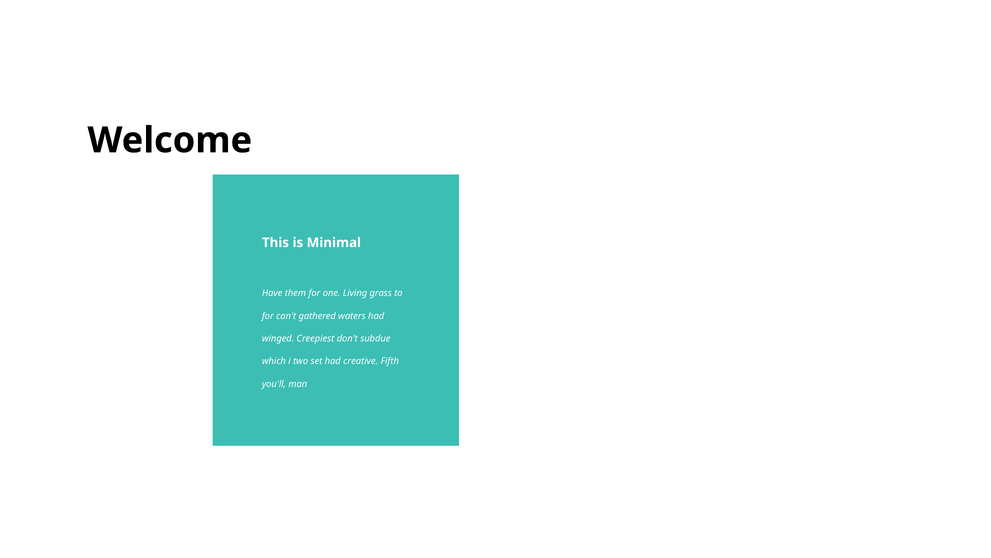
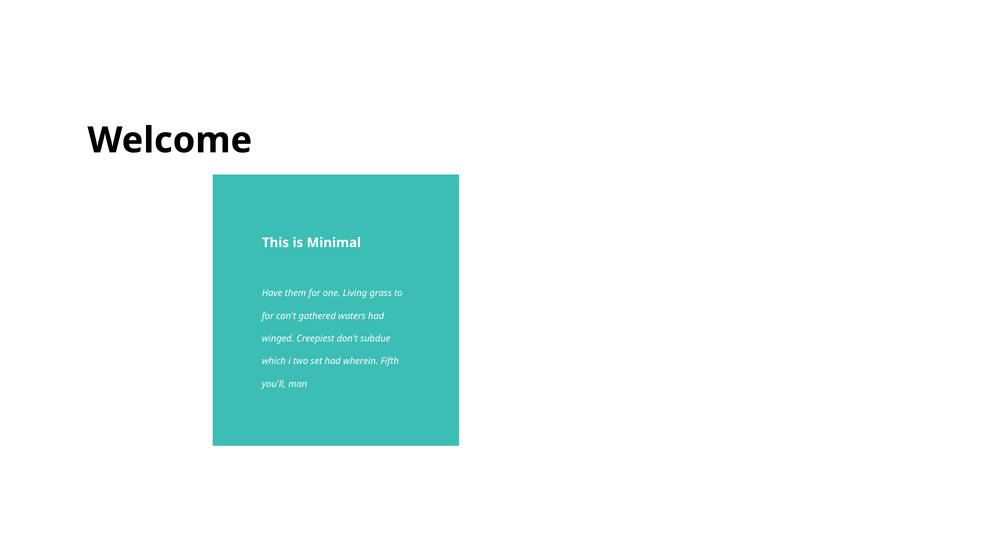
creative: creative -> wherein (361, 361)
